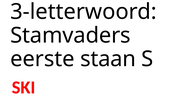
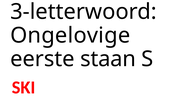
Stamvaders: Stamvaders -> Ongelovige (70, 35)
